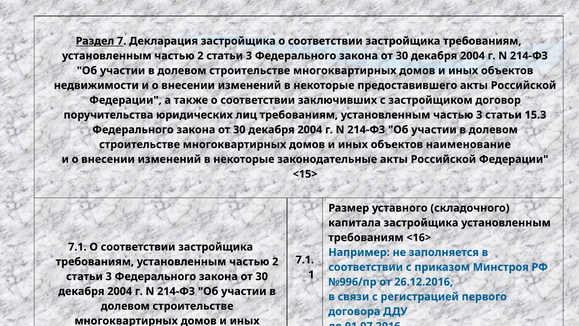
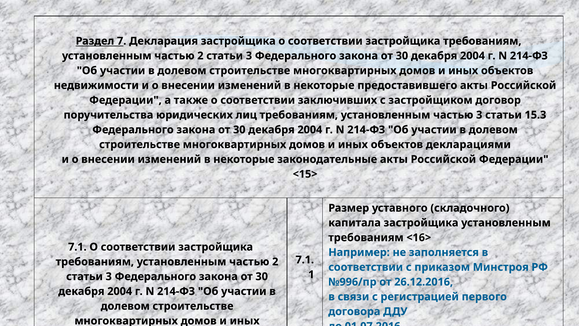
наименование: наименование -> декларациями (468, 144)
